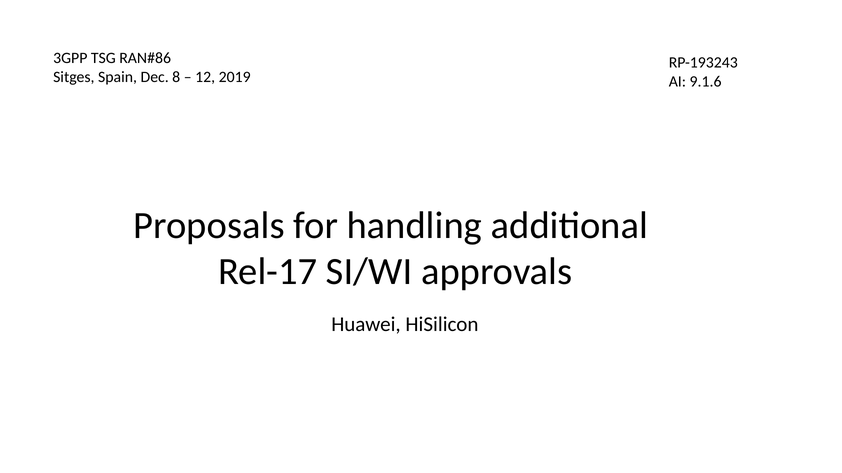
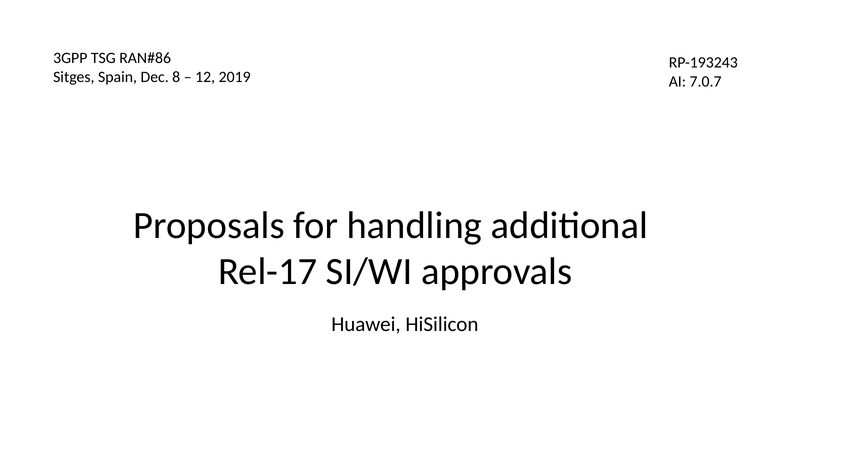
9.1.6: 9.1.6 -> 7.0.7 (706, 82)
